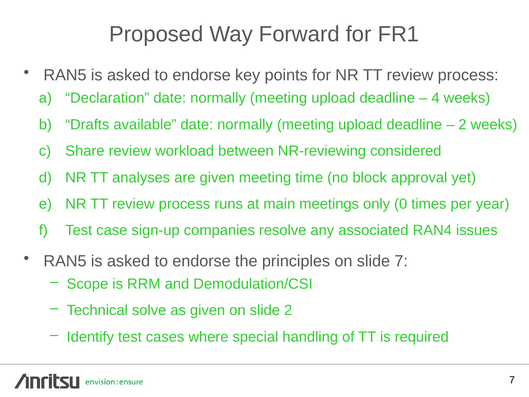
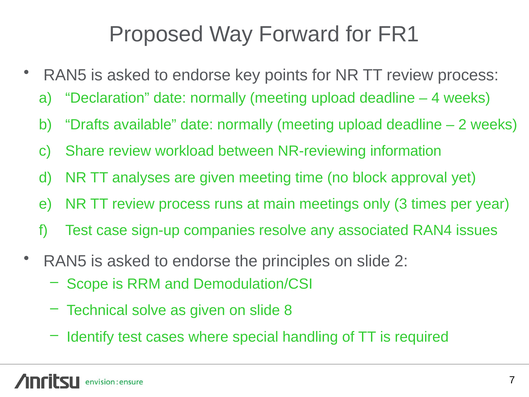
considered: considered -> information (406, 151)
0: 0 -> 3 (401, 204)
slide 7: 7 -> 2 (401, 261)
slide 2: 2 -> 8 (288, 310)
